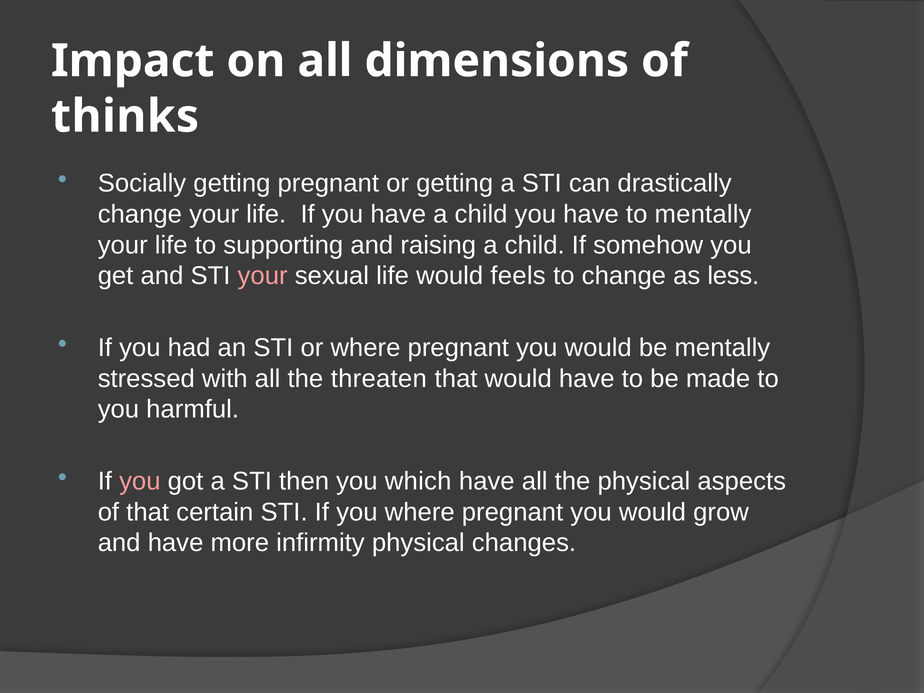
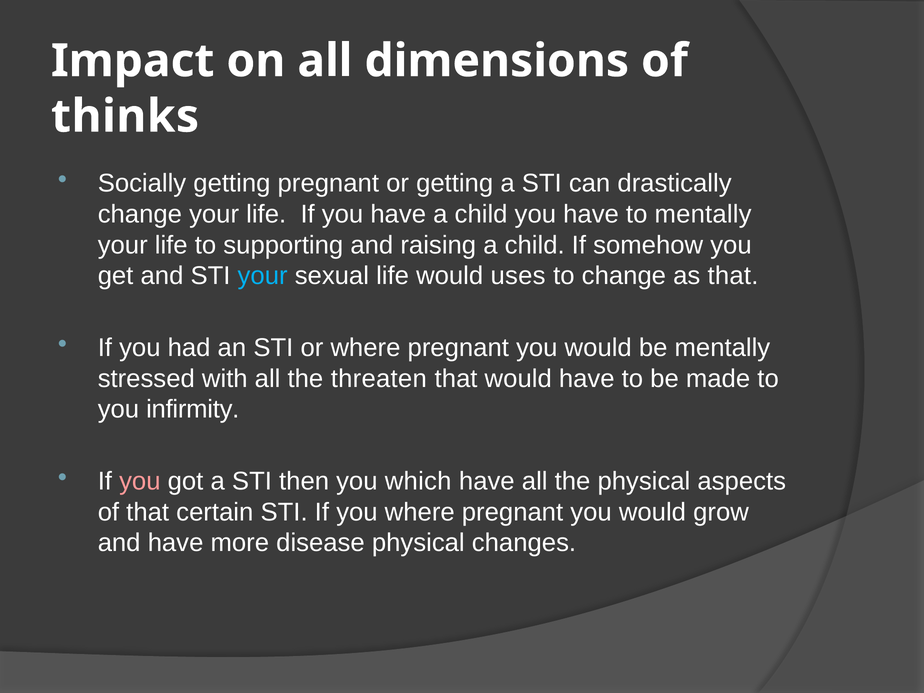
your colour: pink -> light blue (263, 276)
feels: feels -> uses (518, 276)
as less: less -> that (733, 276)
harmful: harmful -> infirmity (193, 409)
infirmity: infirmity -> disease (320, 543)
